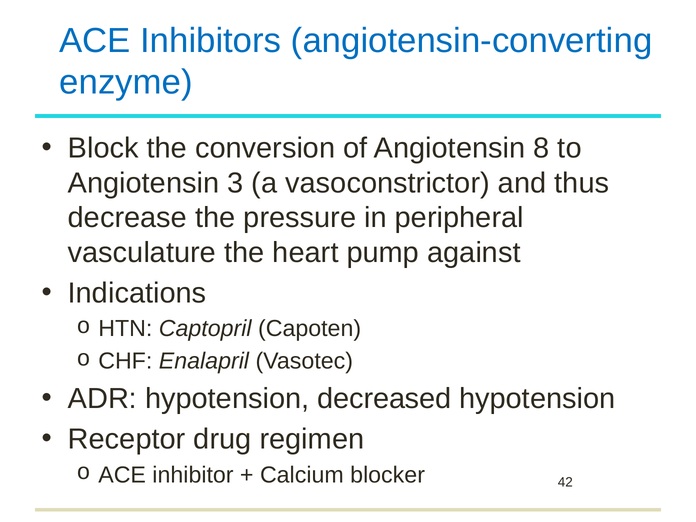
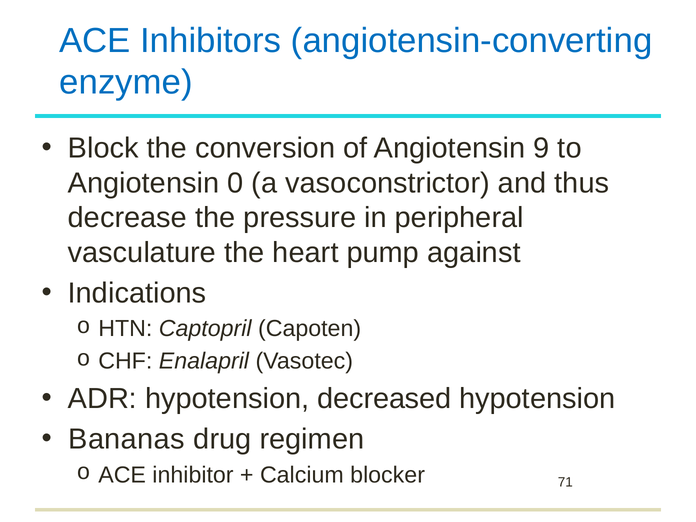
8: 8 -> 9 (541, 148)
3: 3 -> 0 (235, 183)
Receptor: Receptor -> Bananas (127, 439)
42: 42 -> 71 (565, 482)
